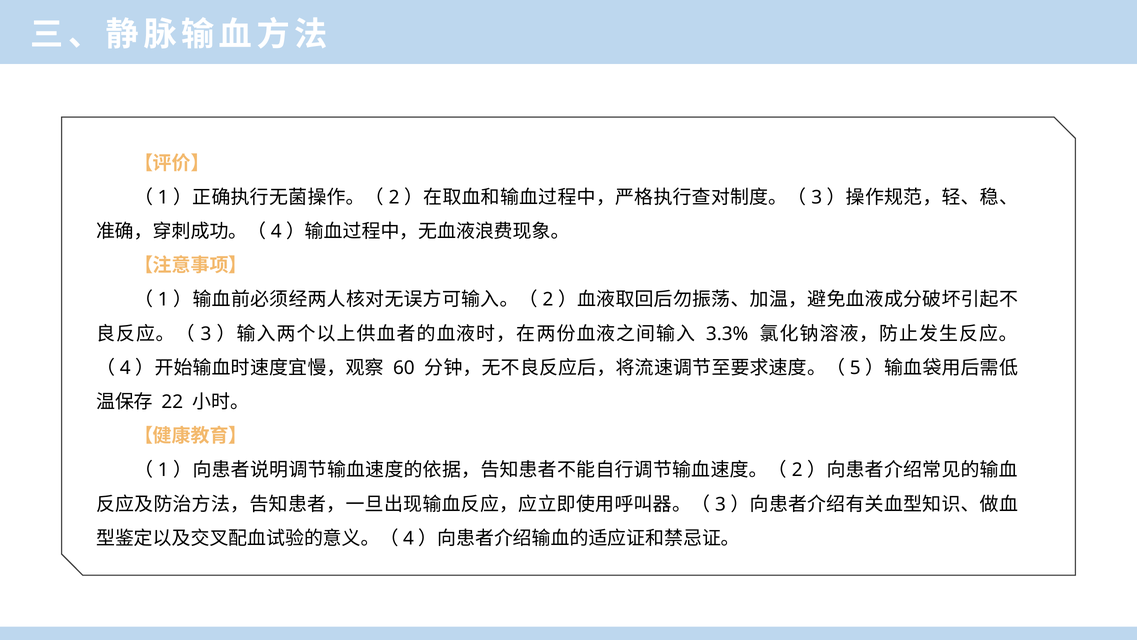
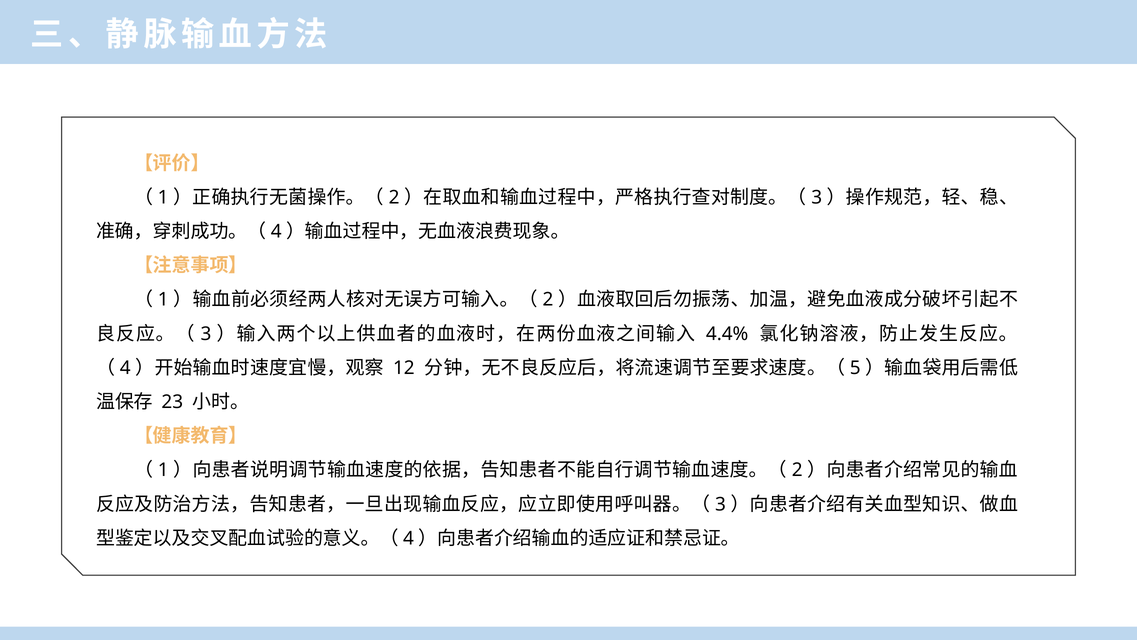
3.3%: 3.3% -> 4.4% (727, 334)
60: 60 -> 12 (404, 368)
22: 22 -> 23 (172, 402)
